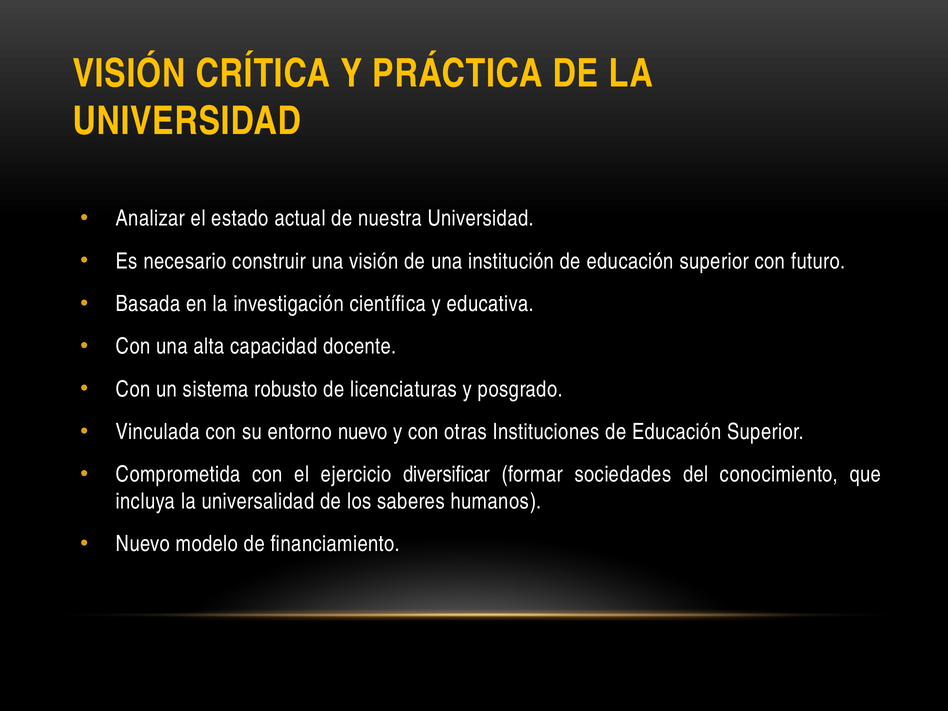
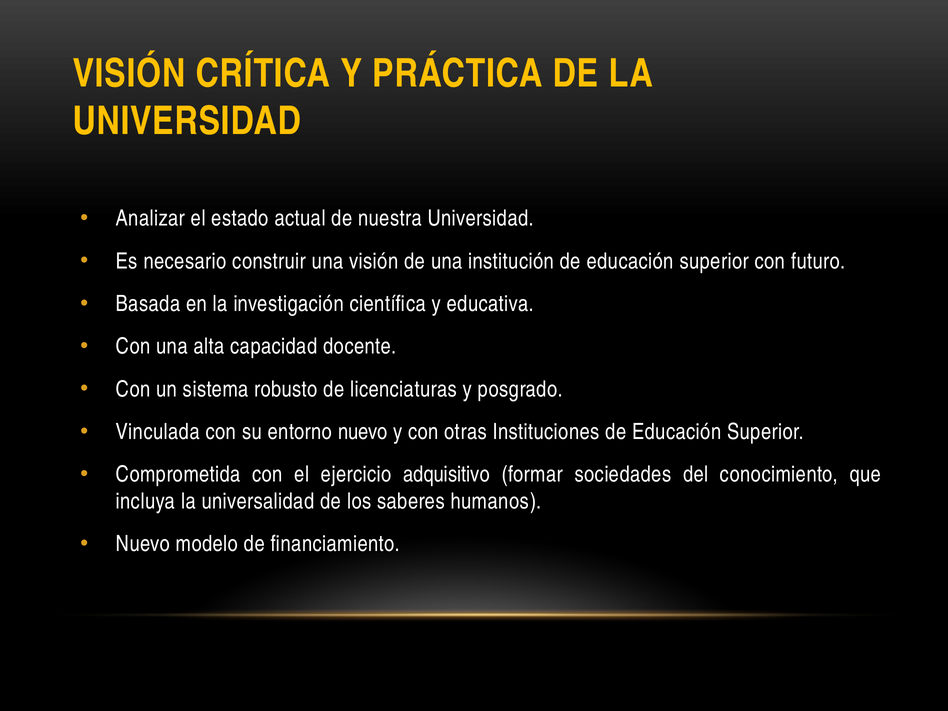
diversificar: diversificar -> adquisitivo (446, 474)
